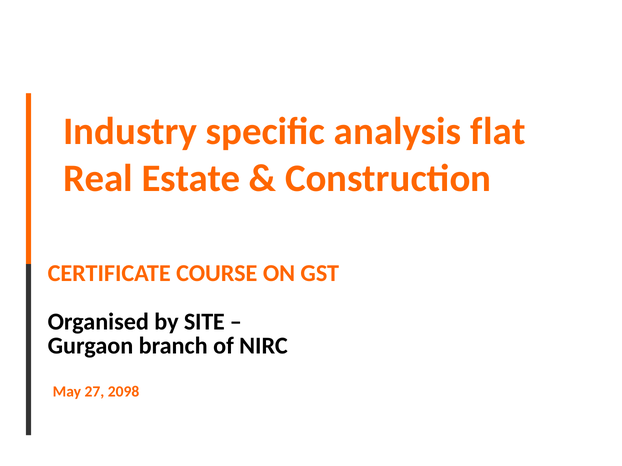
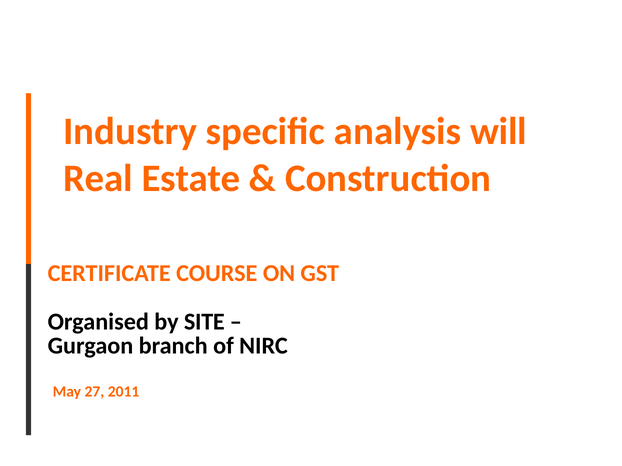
flat: flat -> will (499, 132)
2098: 2098 -> 2011 (124, 392)
